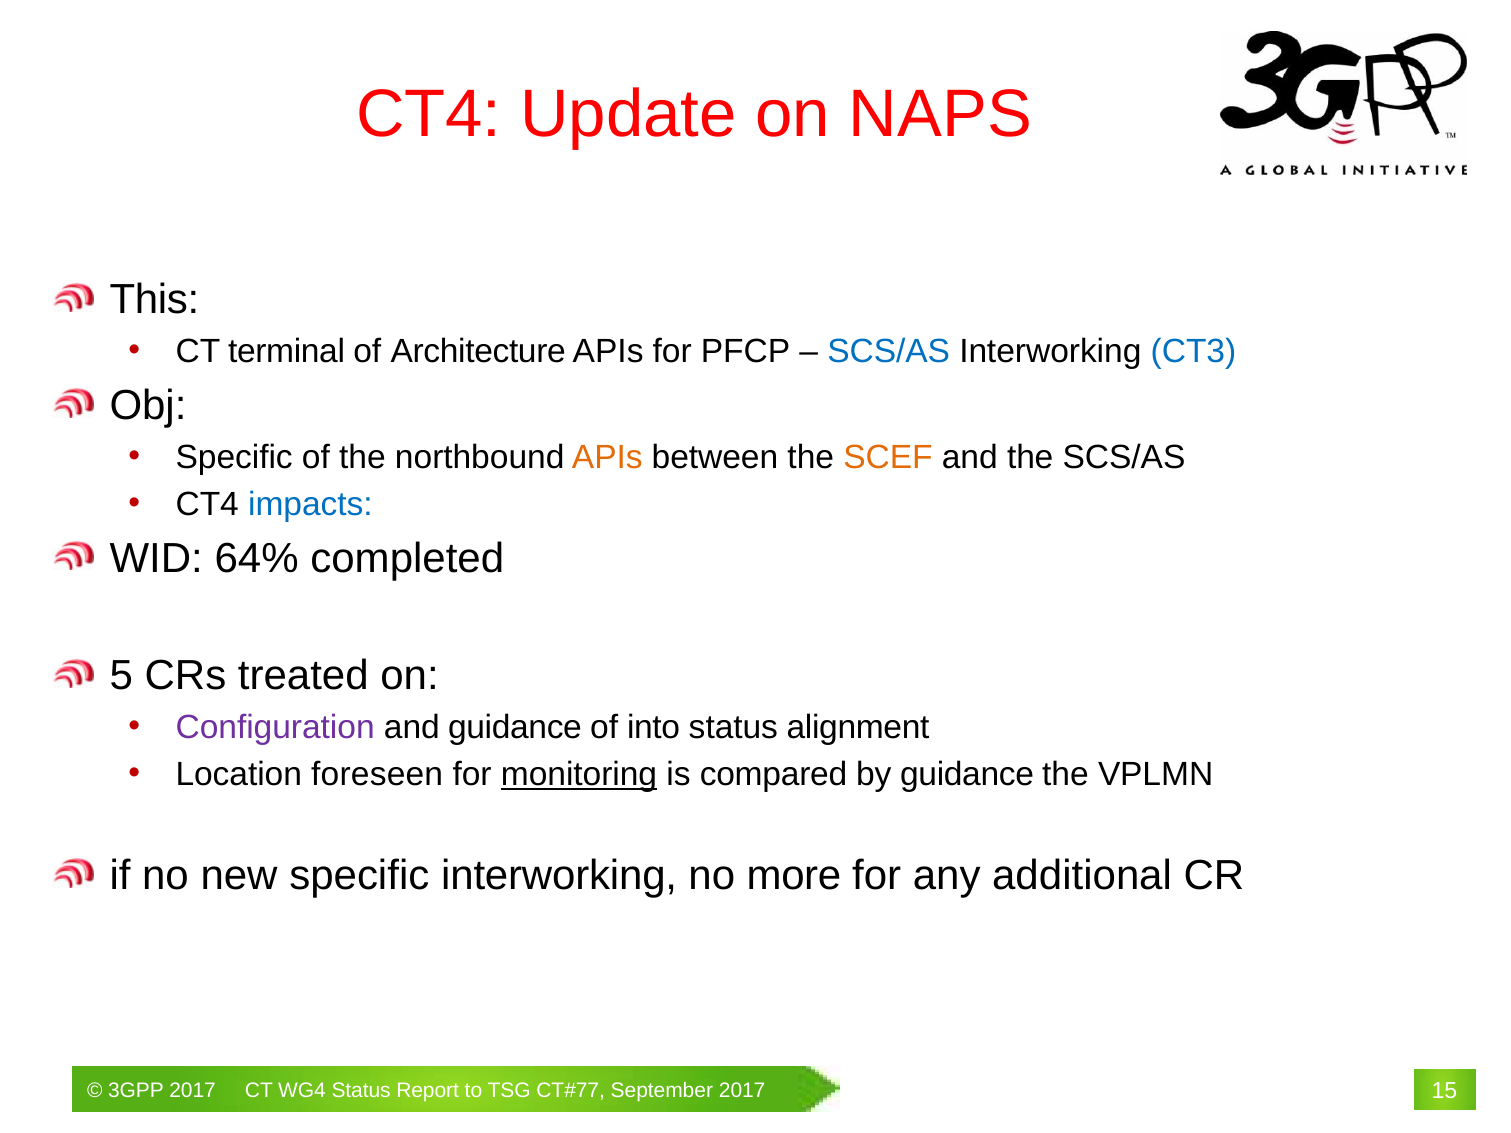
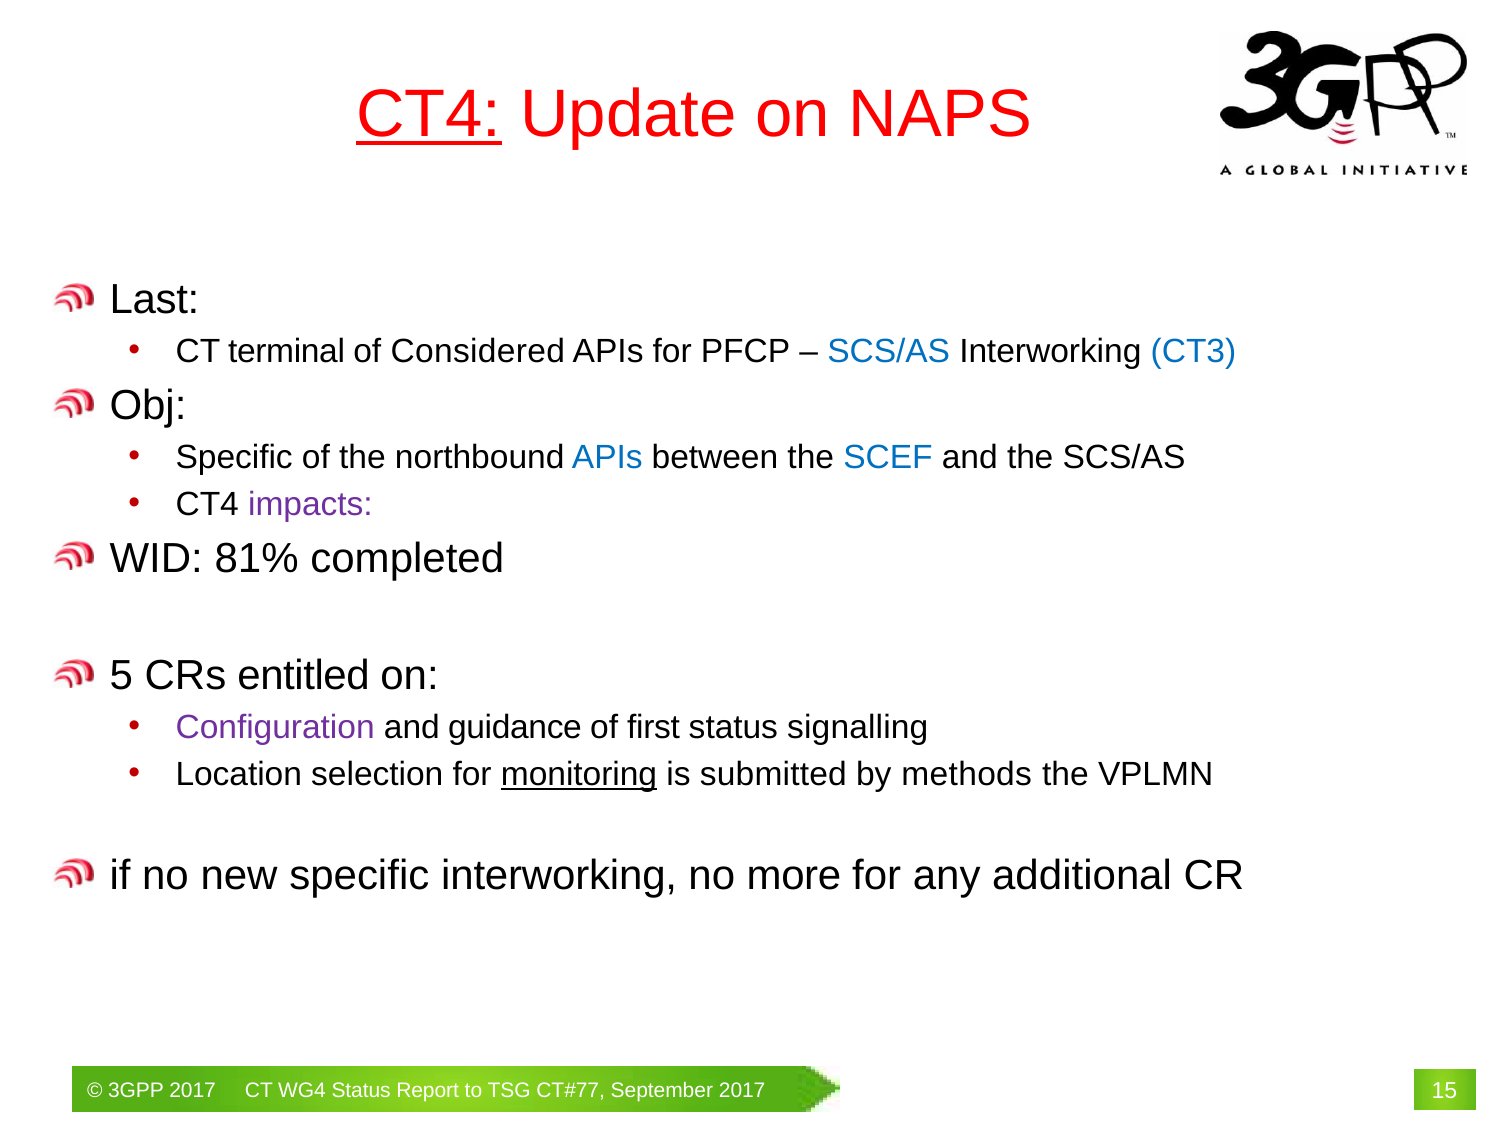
CT4 underline: none -> present (429, 115)
This: This -> Last (154, 300)
Architecture: Architecture -> Considered (478, 351)
APIs colour: orange -> blue (607, 457)
SCEF colour: orange -> blue (888, 457)
impacts colour: blue -> purple (310, 504)
64%: 64% -> 81% (257, 558)
treated: treated -> entitled (304, 676)
into: into -> first (654, 727)
alignment: alignment -> signalling (858, 727)
foreseen: foreseen -> selection (377, 774)
compared: compared -> submitted (773, 774)
by guidance: guidance -> methods (967, 774)
